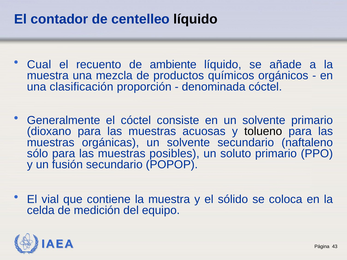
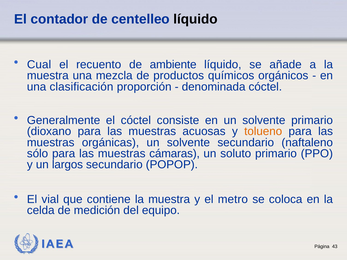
tolueno colour: black -> orange (263, 131)
posibles: posibles -> cámaras (175, 154)
fusión: fusión -> largos (67, 165)
sólido: sólido -> metro (233, 199)
